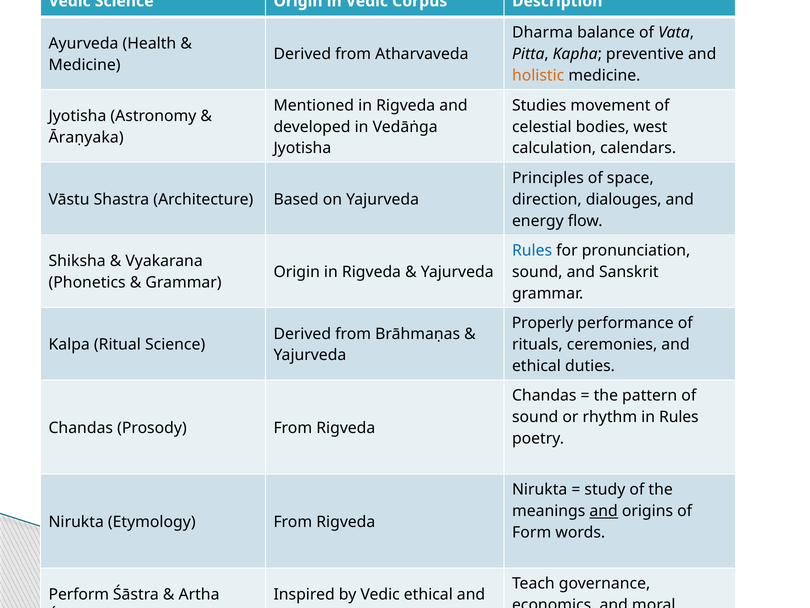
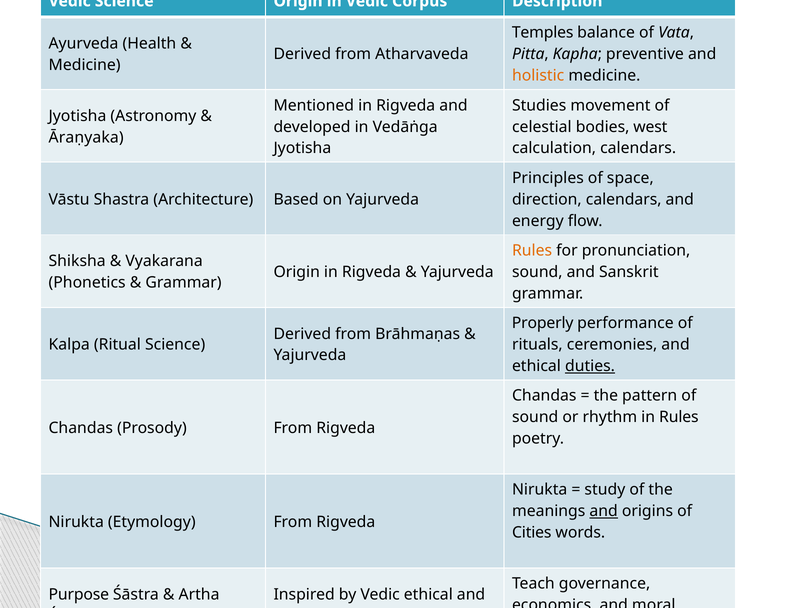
Dharma: Dharma -> Temples (543, 33)
direction dialouges: dialouges -> calendars (624, 199)
Rules colour: blue -> orange (532, 250)
duties underline: none -> present (590, 366)
Form: Form -> Cities (532, 532)
Perform: Perform -> Purpose (79, 594)
